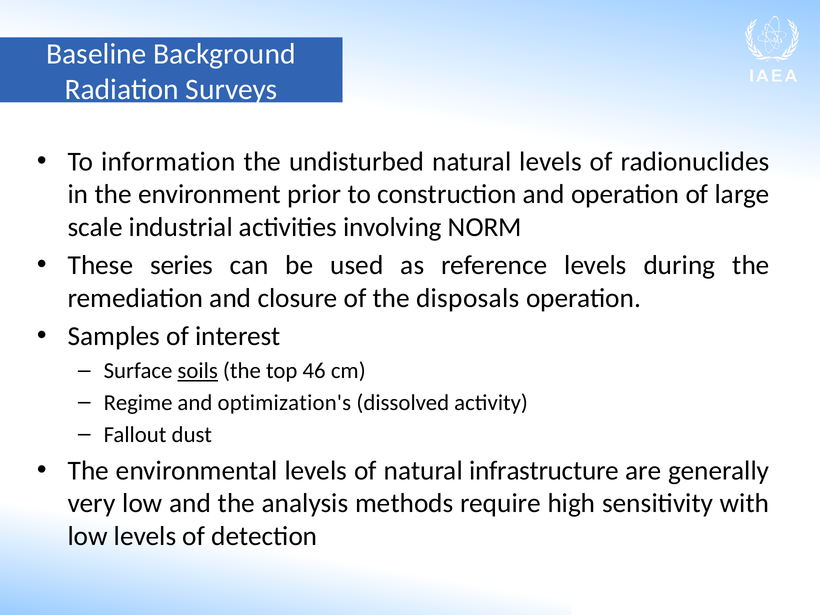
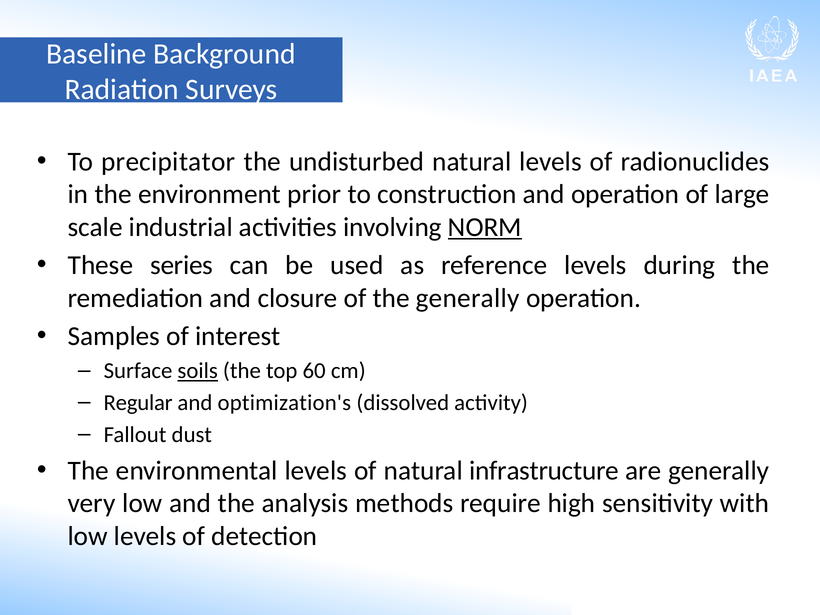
information: information -> precipitator (168, 162)
NORM underline: none -> present (485, 227)
the disposals: disposals -> generally (468, 298)
46: 46 -> 60 (314, 371)
Regime: Regime -> Regular (138, 403)
